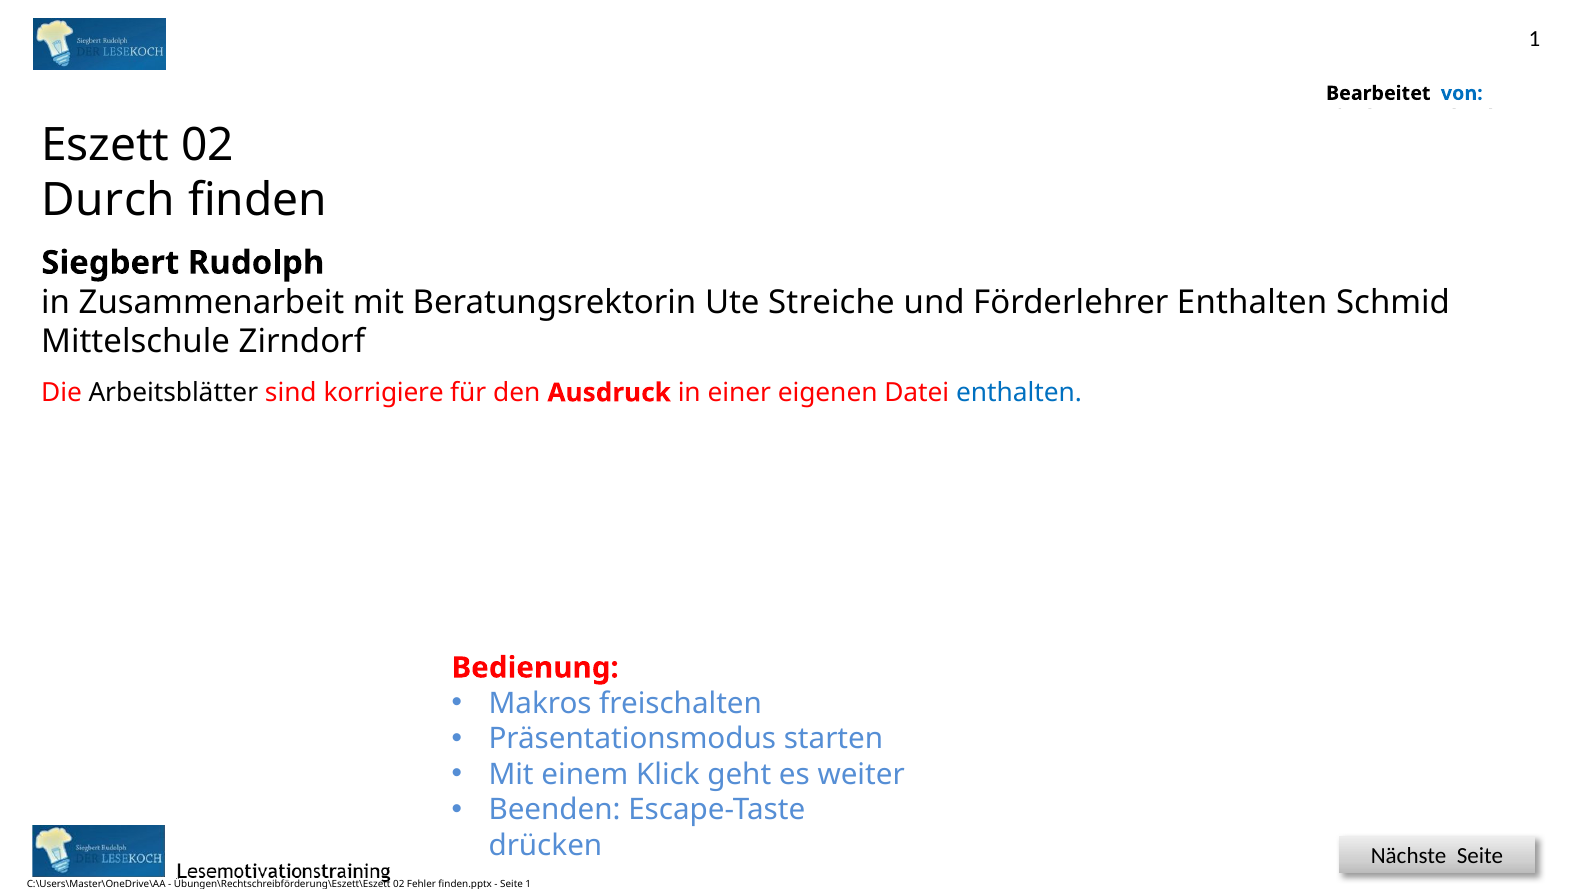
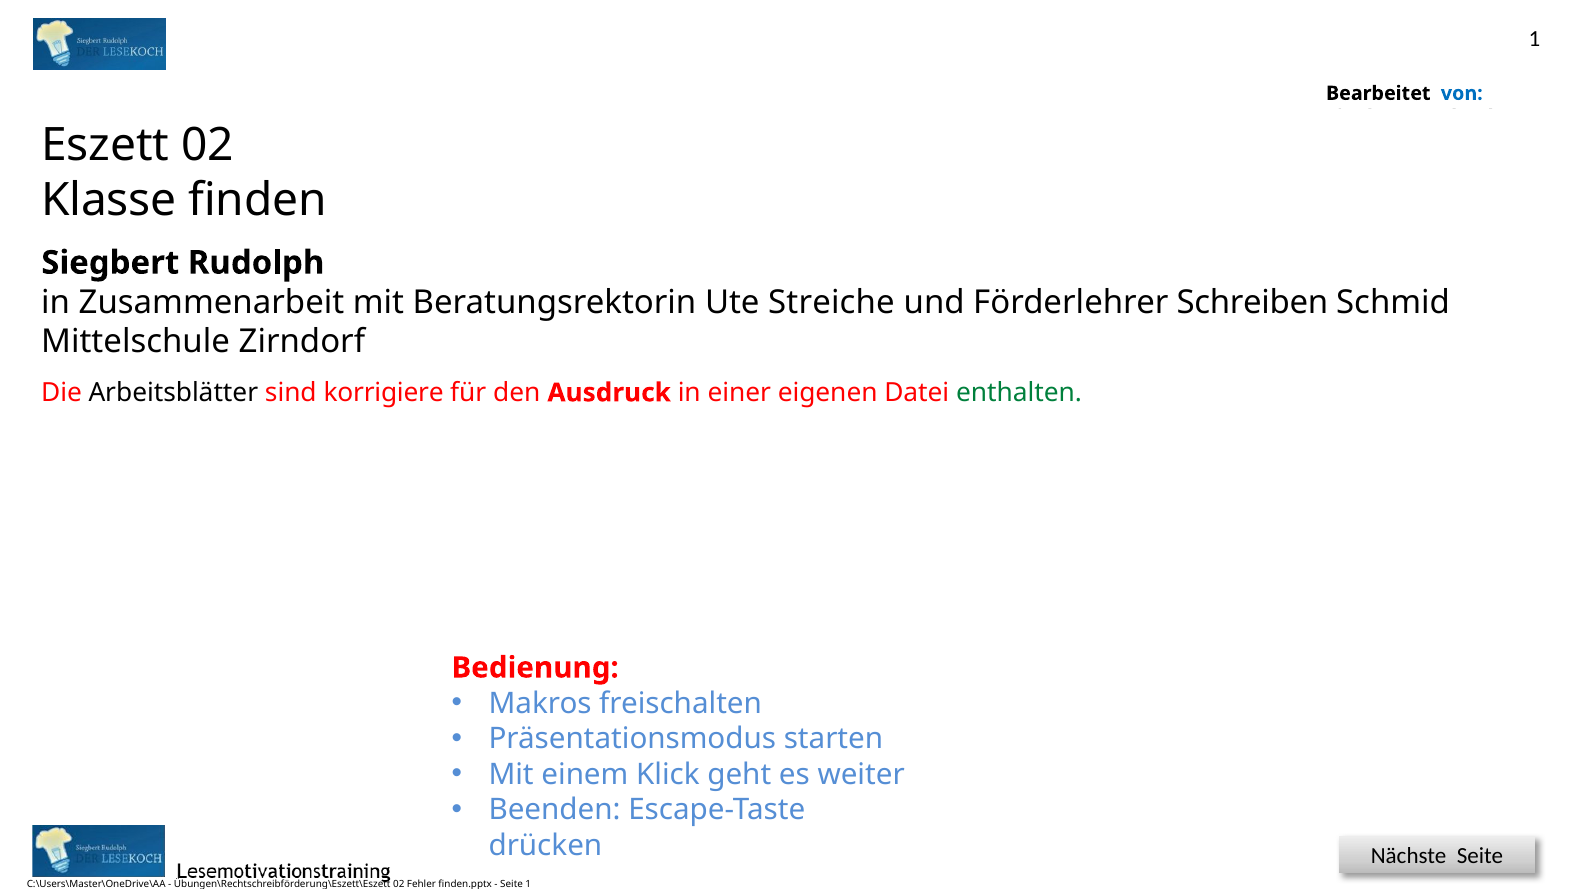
Durch: Durch -> Klasse (109, 200)
Förderlehrer Enthalten: Enthalten -> Schreiben (1252, 302)
enthalten colour: blue -> green (1019, 393)
